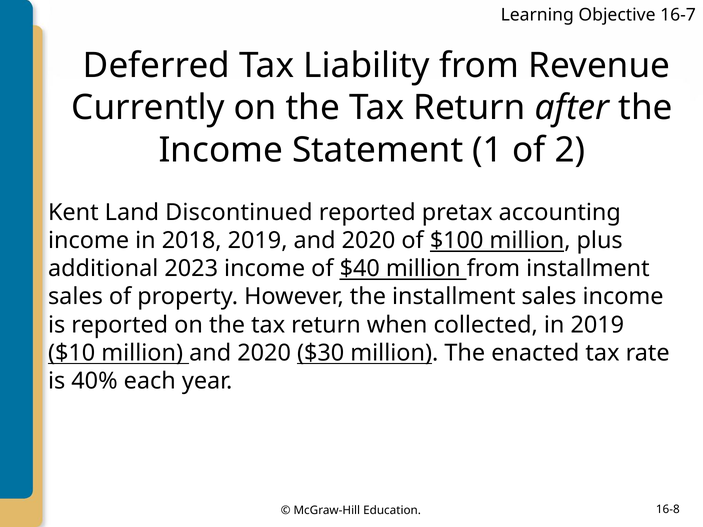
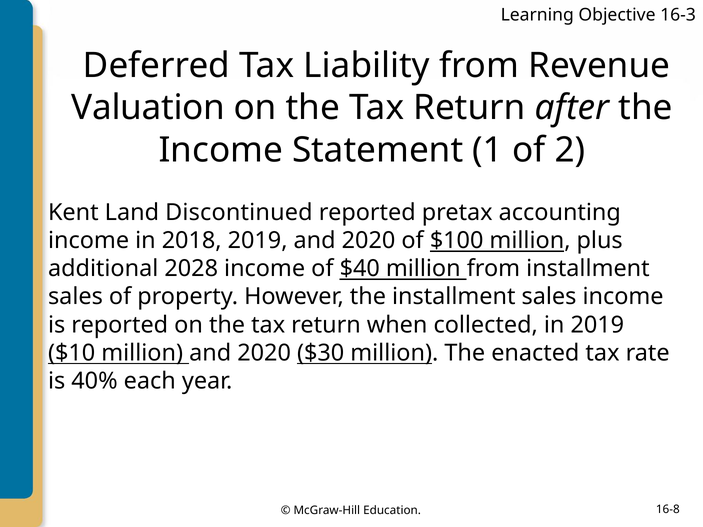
16-7: 16-7 -> 16-3 (678, 15)
Currently: Currently -> Valuation (148, 108)
2023: 2023 -> 2028 (191, 269)
